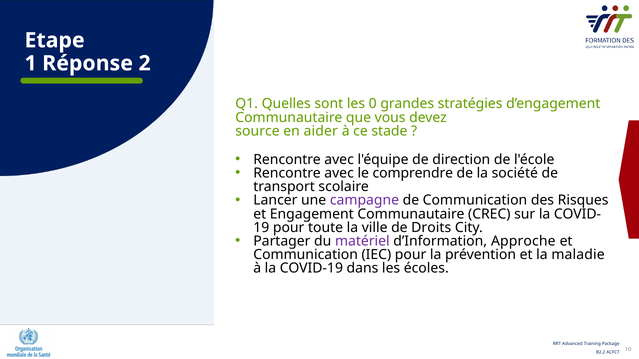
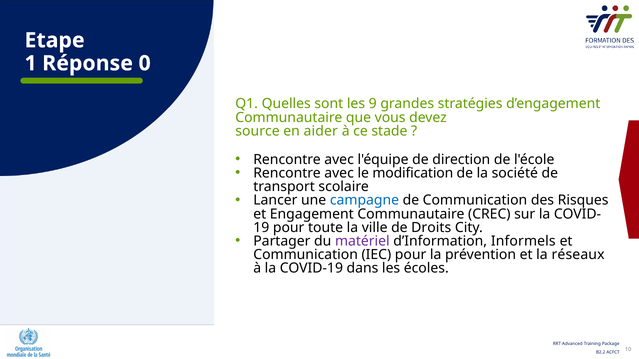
2: 2 -> 0 (145, 63)
0: 0 -> 9 (373, 104)
comprendre: comprendre -> modification (413, 173)
campagne colour: purple -> blue (364, 201)
Approche: Approche -> Informels (523, 241)
maladie: maladie -> réseaux (578, 255)
